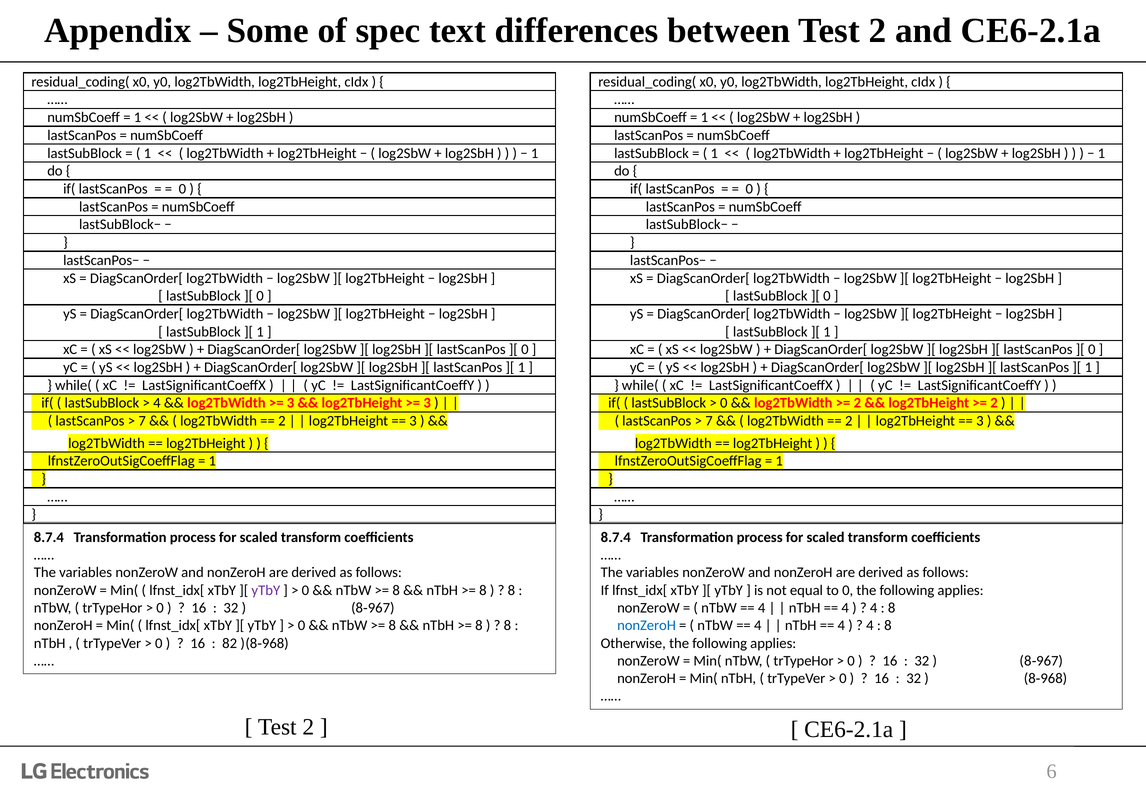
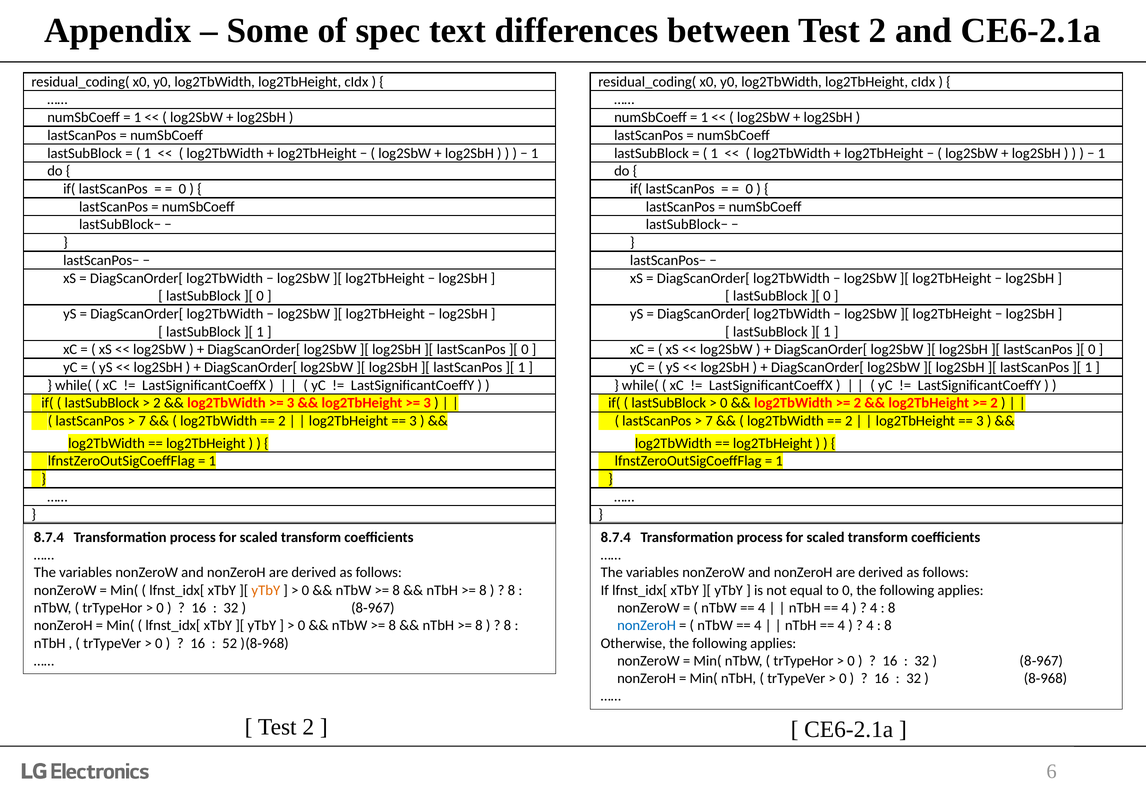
4: 4 -> 2 (157, 403)
yTbY colour: purple -> orange (266, 590)
82: 82 -> 52 (230, 643)
